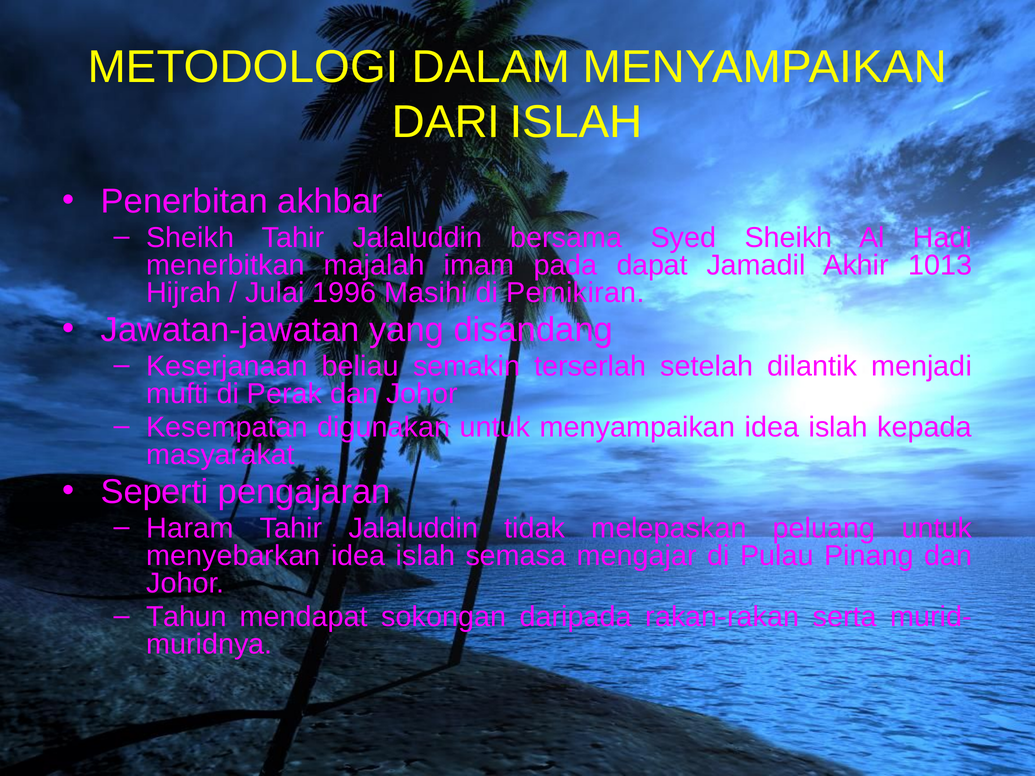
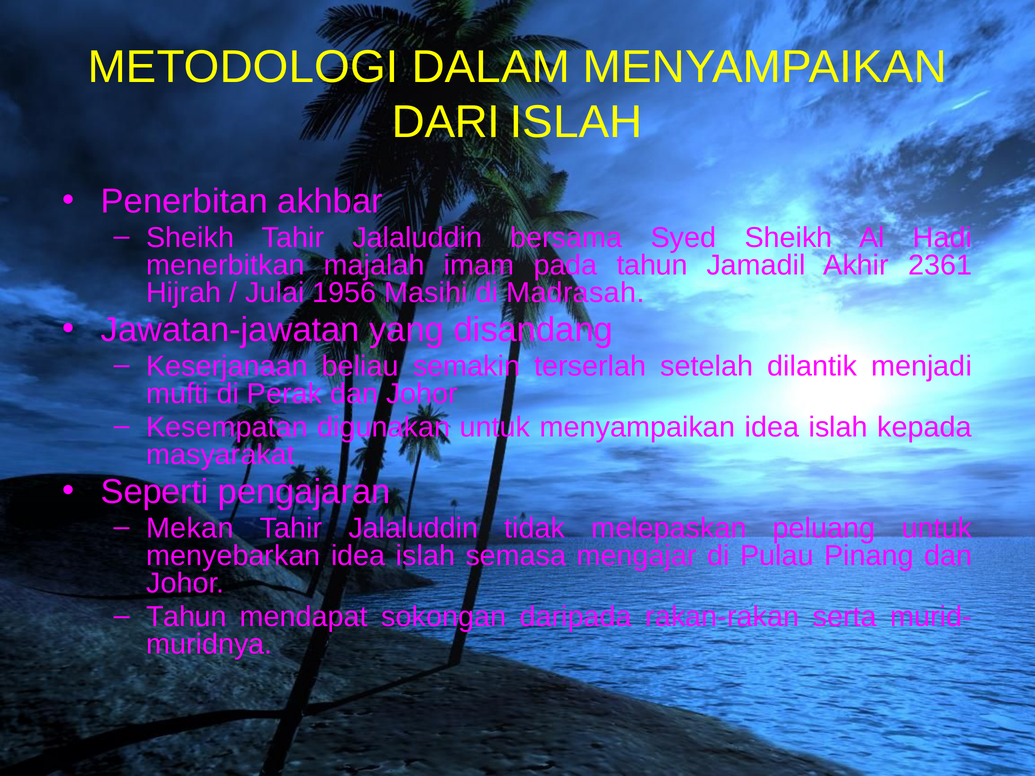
pada dapat: dapat -> tahun (652, 265)
1013: 1013 -> 2361 (940, 265)
1996: 1996 -> 1956 (344, 293)
Pemikiran: Pemikiran -> Madrasah (575, 293)
Haram: Haram -> Mekan (190, 528)
